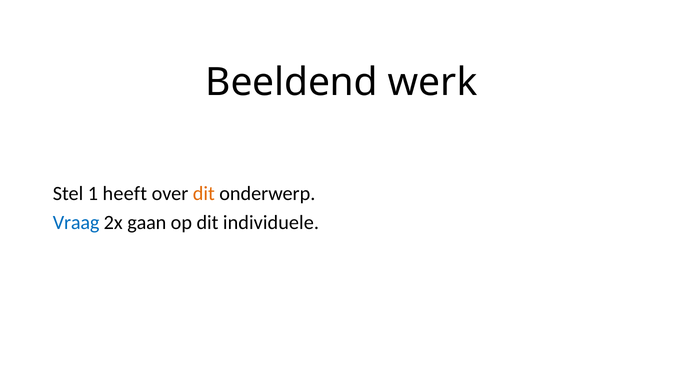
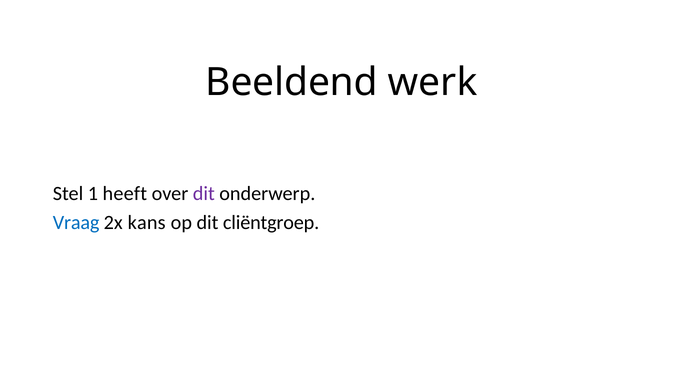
dit colour: orange -> purple (204, 193)
gaan: gaan -> kans (147, 222)
individuele: individuele -> cliëntgroep (271, 222)
